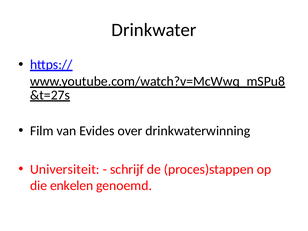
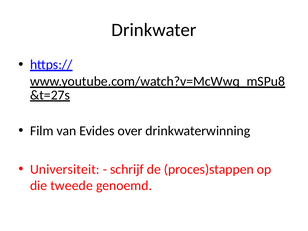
enkelen: enkelen -> tweede (72, 186)
